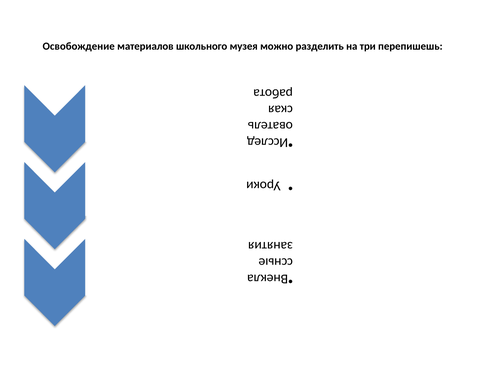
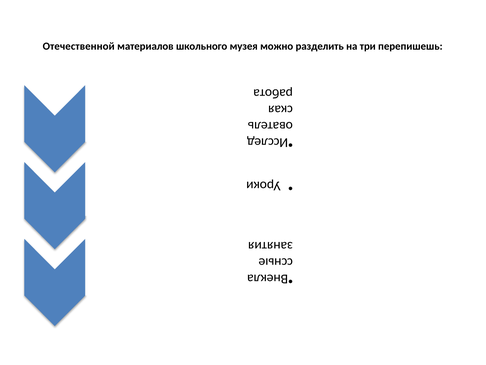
Освобождение: Освобождение -> Отечественной (79, 46)
